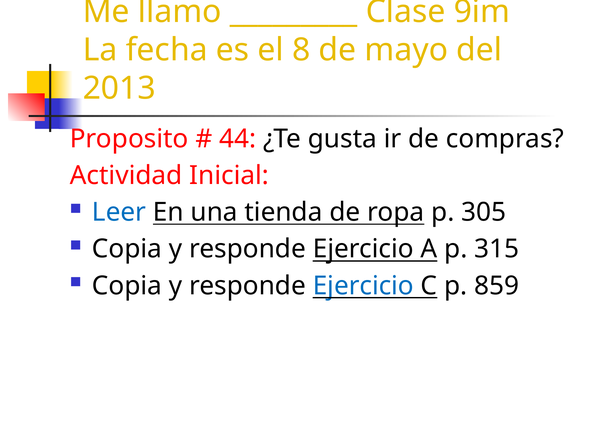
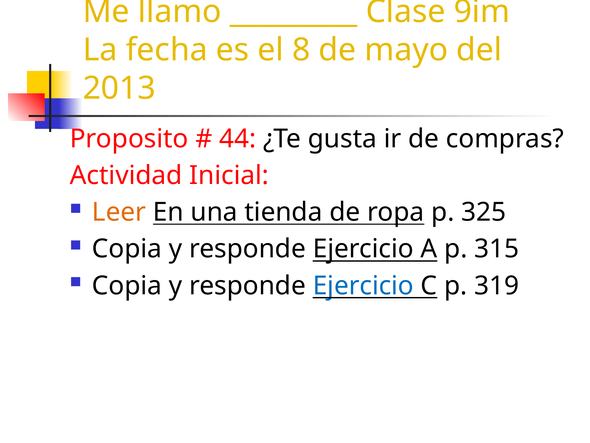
Leer colour: blue -> orange (119, 212)
305: 305 -> 325 (484, 212)
859: 859 -> 319 (497, 285)
